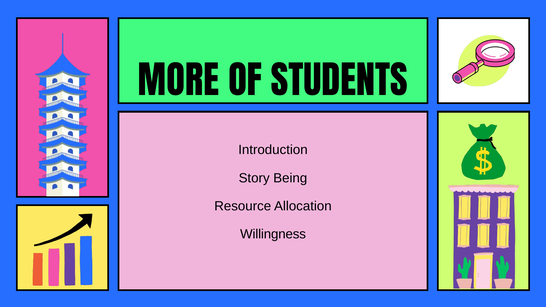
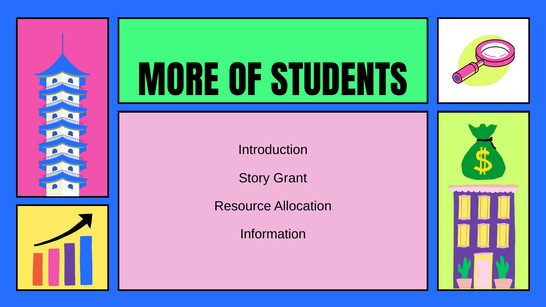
Being: Being -> Grant (290, 178)
Willingness: Willingness -> Information (273, 234)
